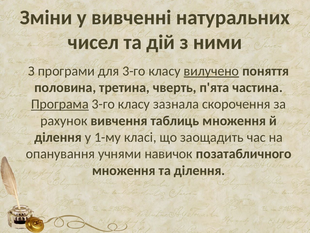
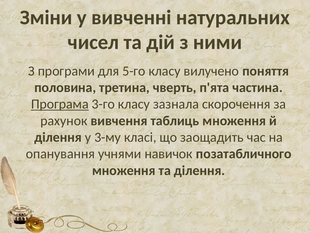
для 3-го: 3-го -> 5-го (134, 71)
вилучено underline: present -> none (211, 71)
1-му: 1-му -> 3-му (108, 137)
